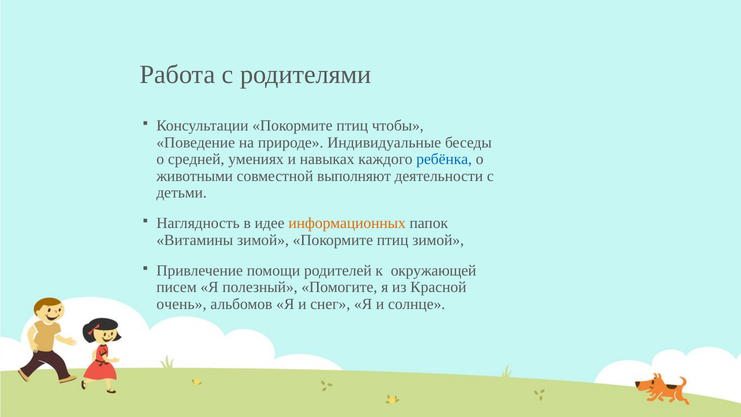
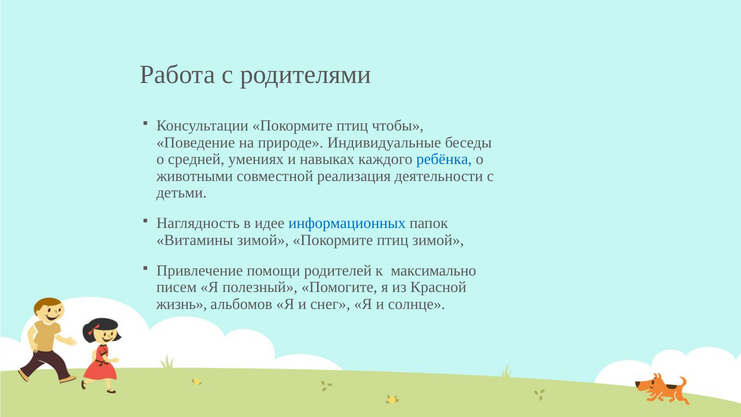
выполняют: выполняют -> реализация (354, 176)
информационных colour: orange -> blue (347, 223)
окружающей: окружающей -> максимально (434, 270)
очень: очень -> жизнь (182, 304)
